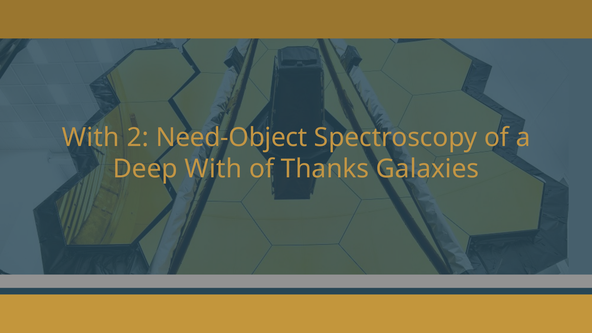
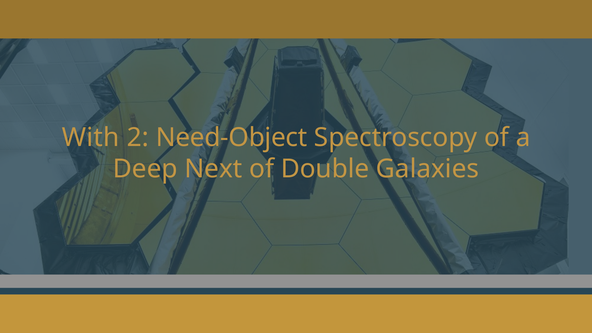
Deep With: With -> Next (213, 169)
Thanks: Thanks -> Double (325, 169)
